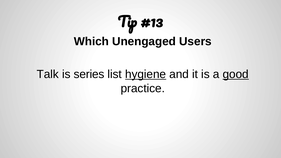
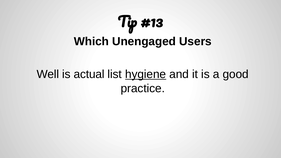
Talk: Talk -> Well (48, 74)
series: series -> actual (89, 74)
good underline: present -> none (236, 74)
